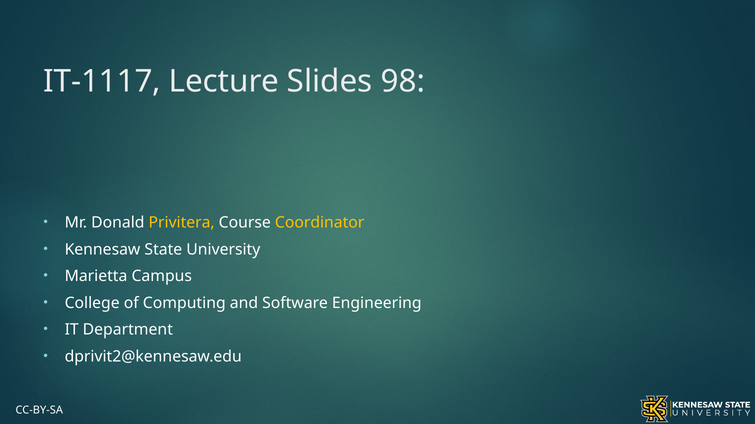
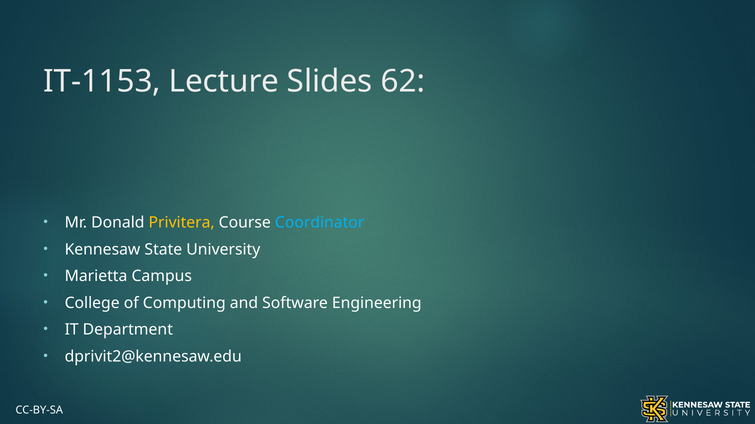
IT-1117: IT-1117 -> IT-1153 (102, 82)
98: 98 -> 62 (403, 82)
Coordinator colour: yellow -> light blue (320, 223)
